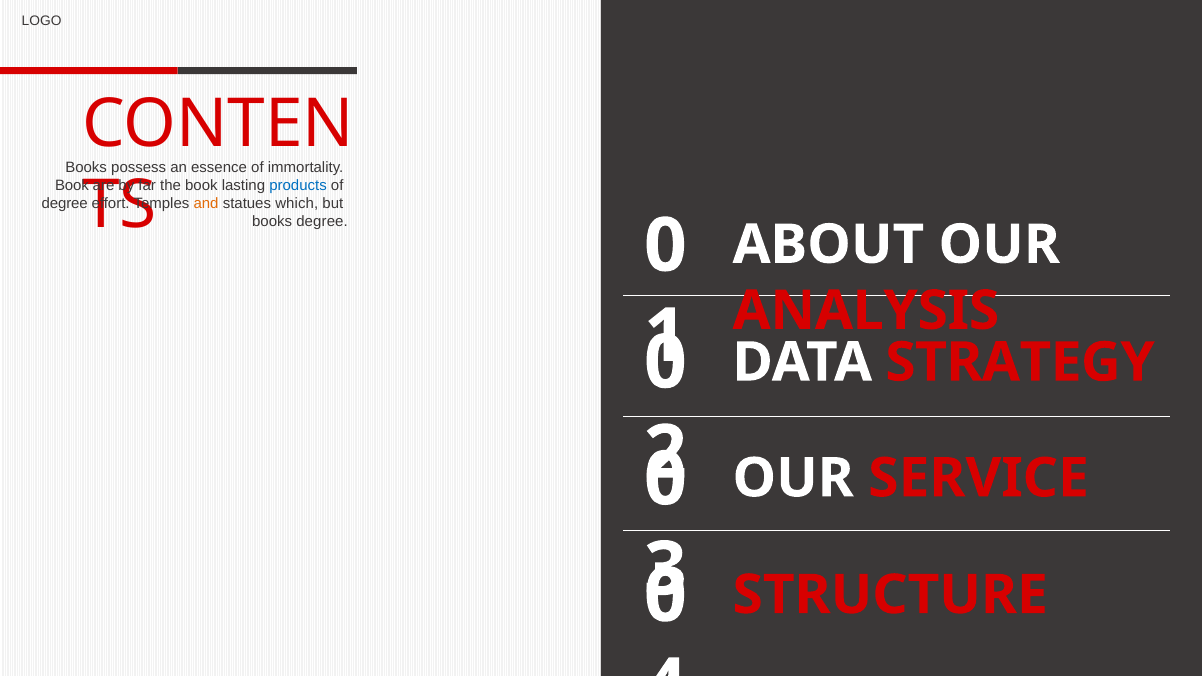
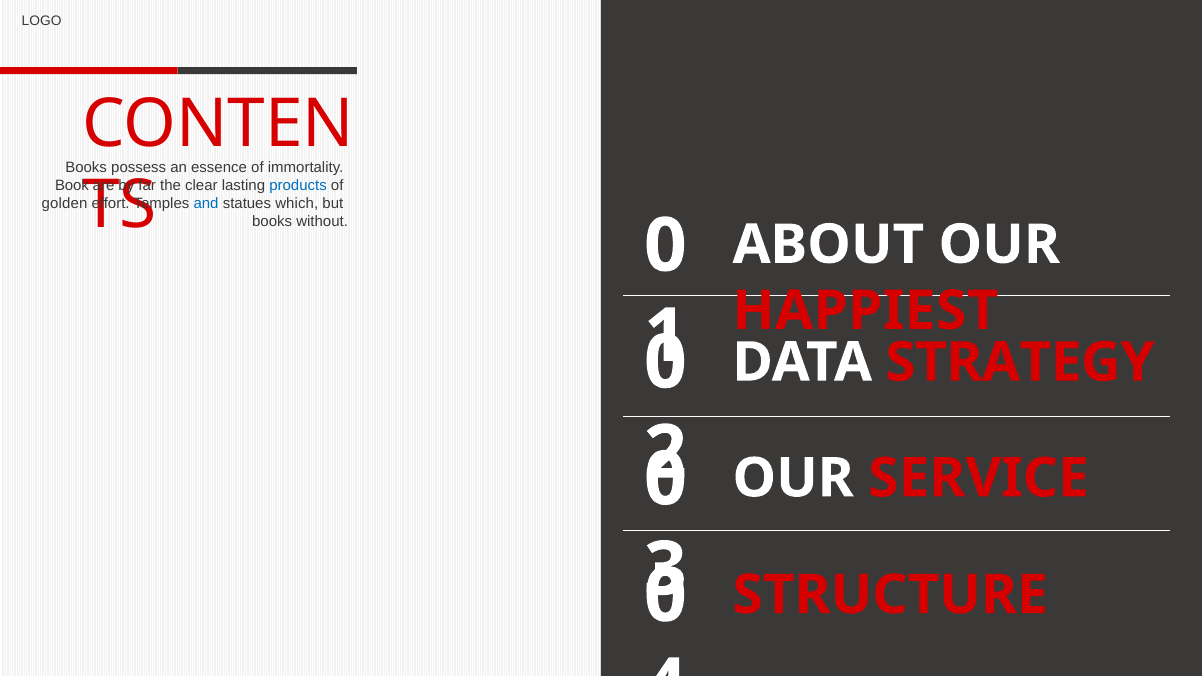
the book: book -> clear (201, 186)
degree: degree -> golden (65, 204)
and colour: orange -> blue (206, 204)
books degree: degree -> without (322, 222)
ANALYSIS: ANALYSIS -> HAPPIEST (866, 311)
